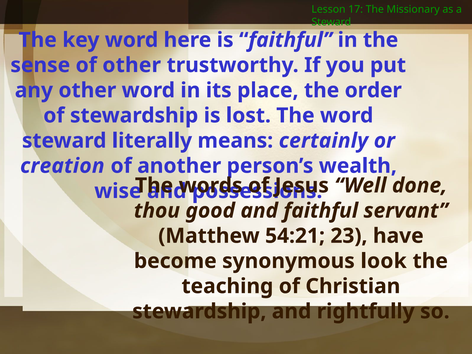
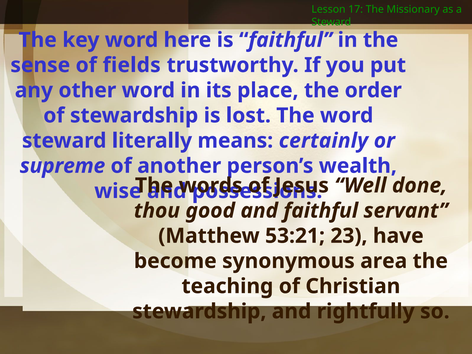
of other: other -> fields (132, 65)
creation: creation -> supreme (63, 166)
54:21: 54:21 -> 53:21 (295, 236)
look: look -> area (384, 261)
